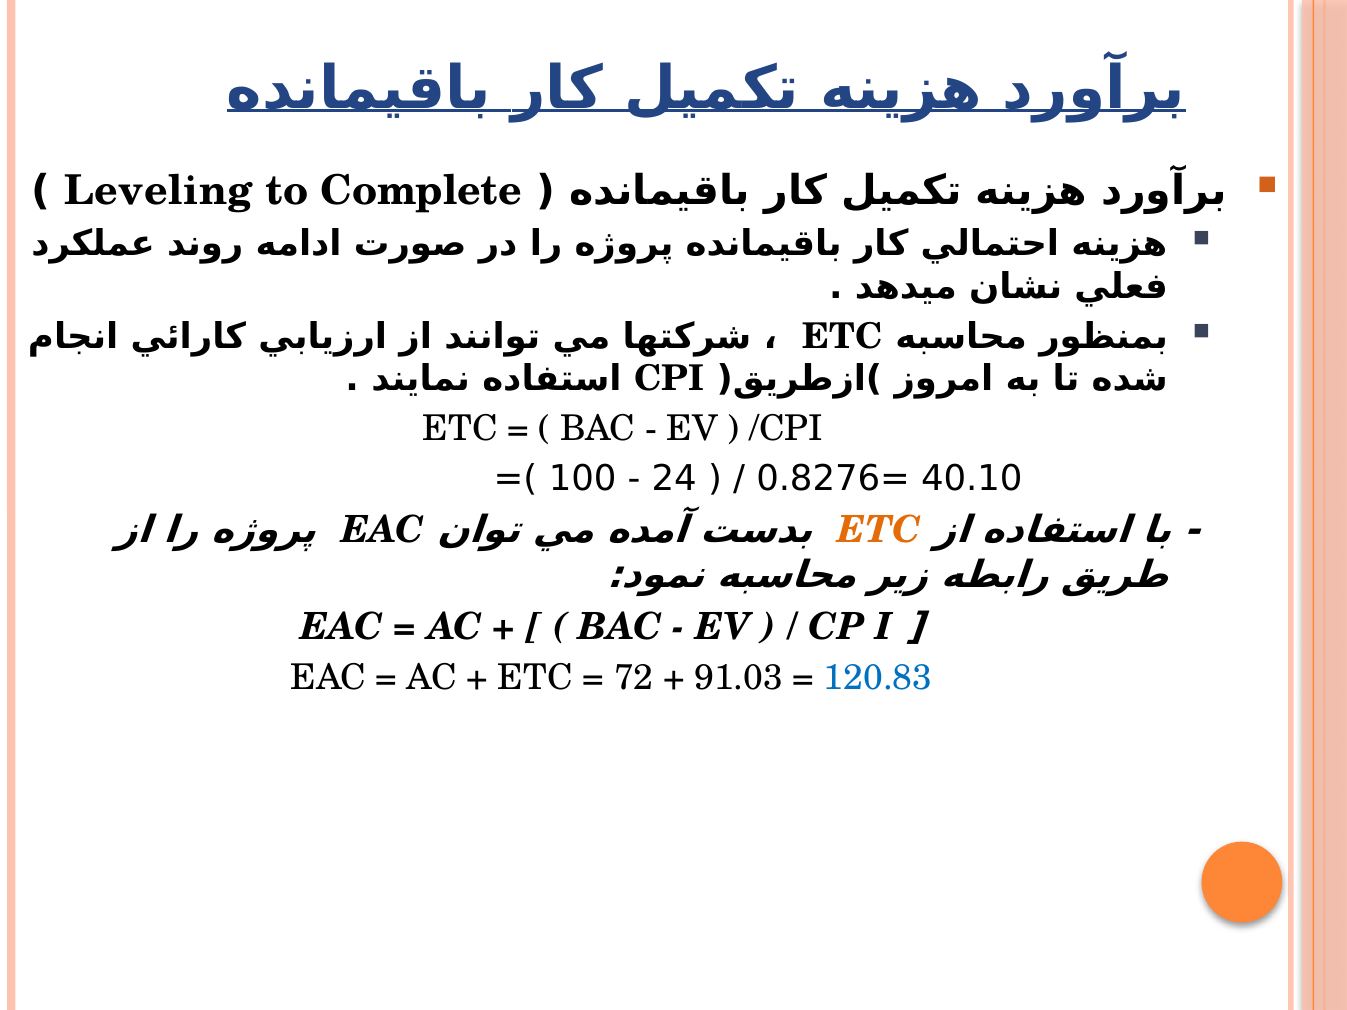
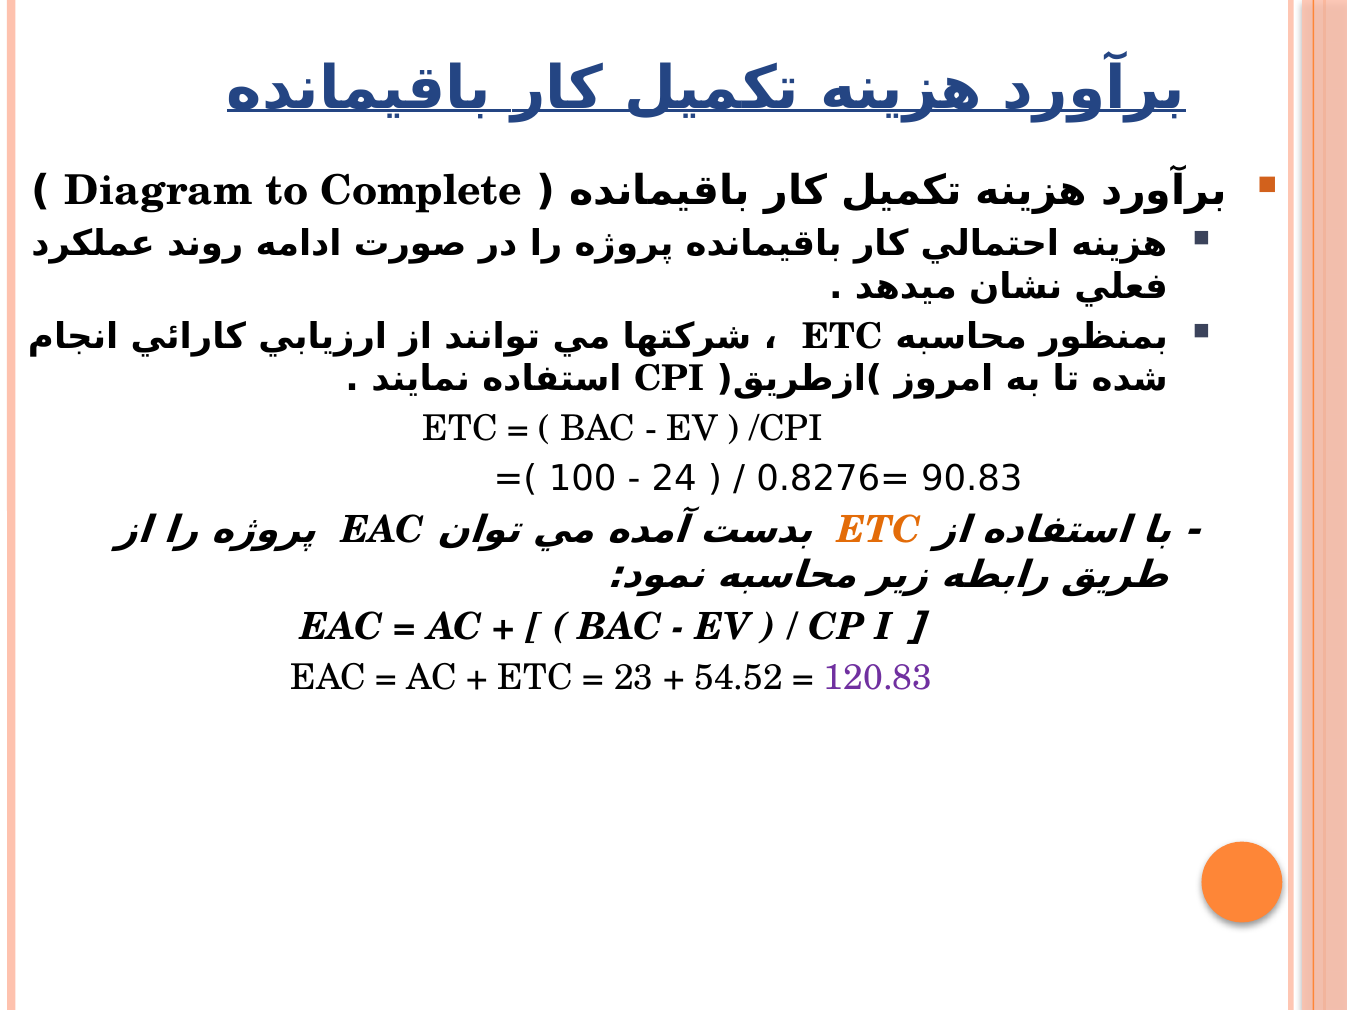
Leveling: Leveling -> Diagram (159, 191)
40.10: 40.10 -> 90.83 (972, 478)
72: 72 -> 23 (634, 678)
91.03: 91.03 -> 54.52 (739, 678)
120.83 colour: blue -> purple (878, 678)
